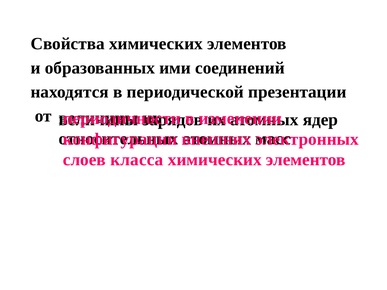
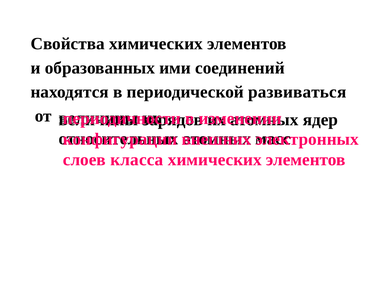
презентации: презентации -> развиваться (297, 92)
